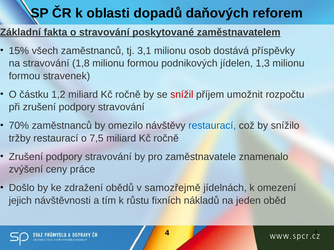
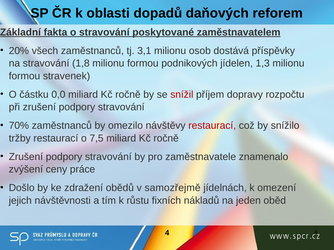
15%: 15% -> 20% (19, 51)
1,2: 1,2 -> 0,0 (58, 95)
umožnit: umožnit -> dopravy (245, 95)
restaurací colour: blue -> red (212, 126)
